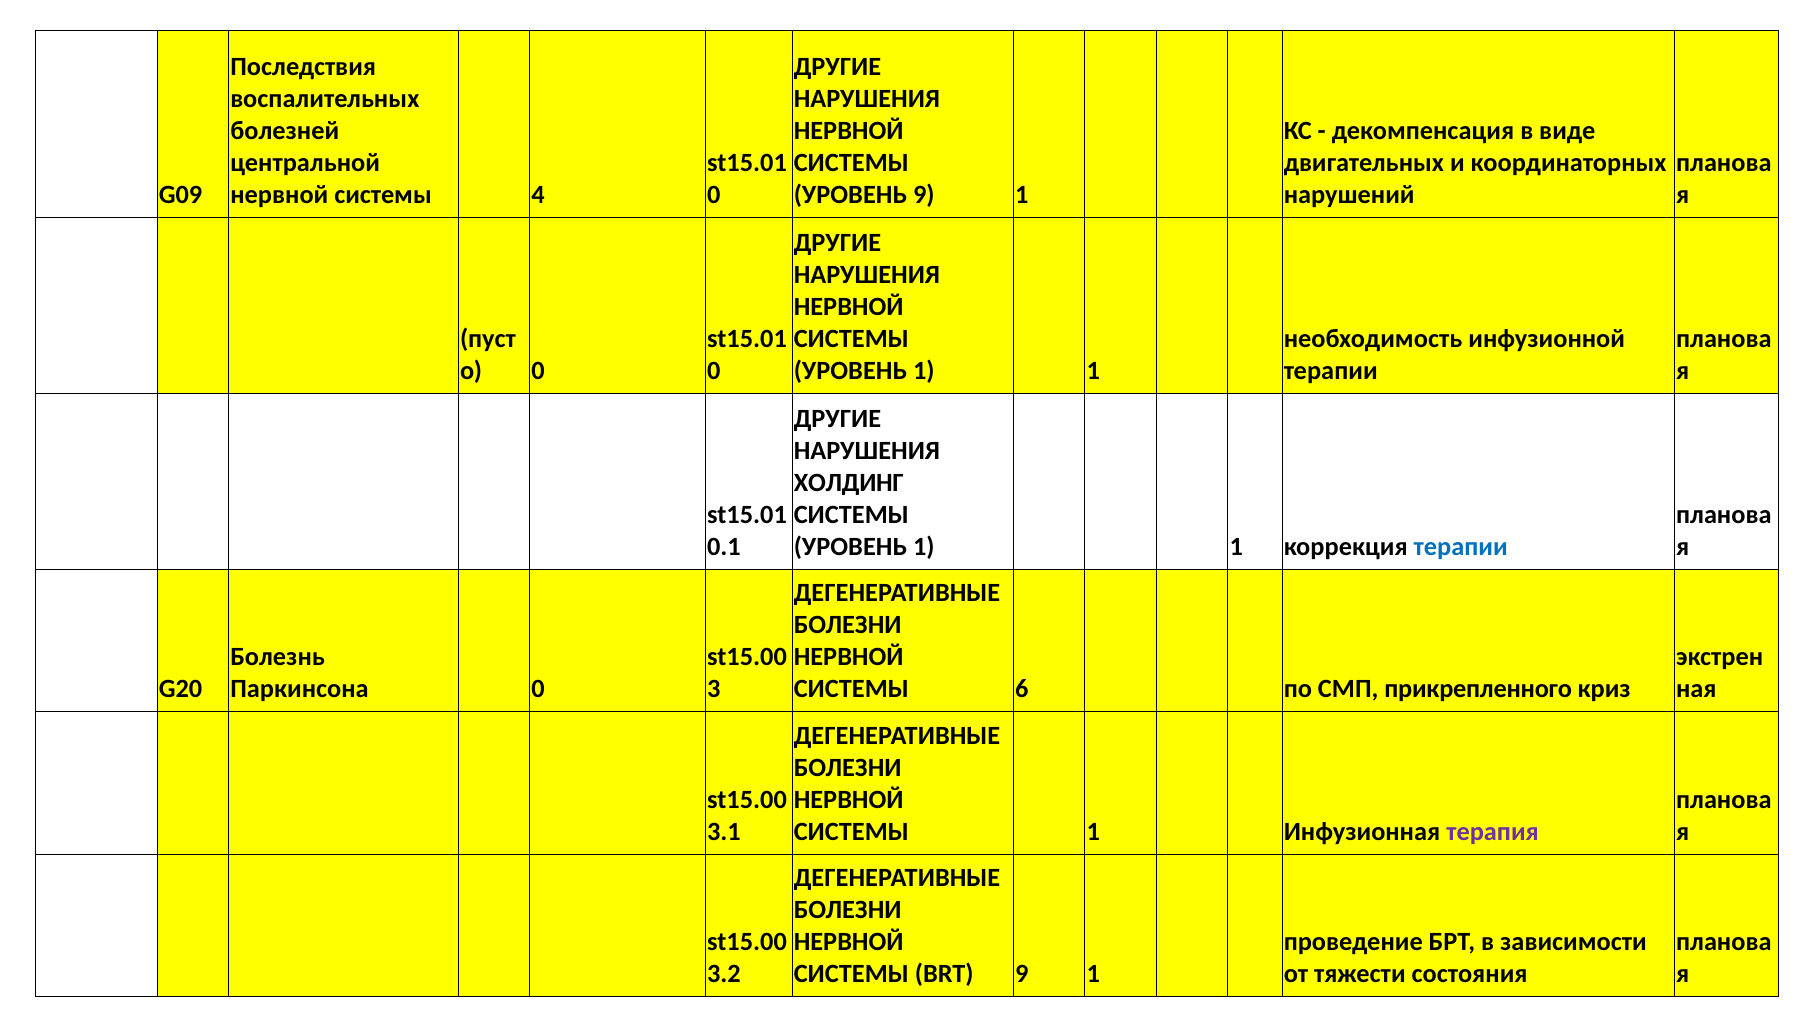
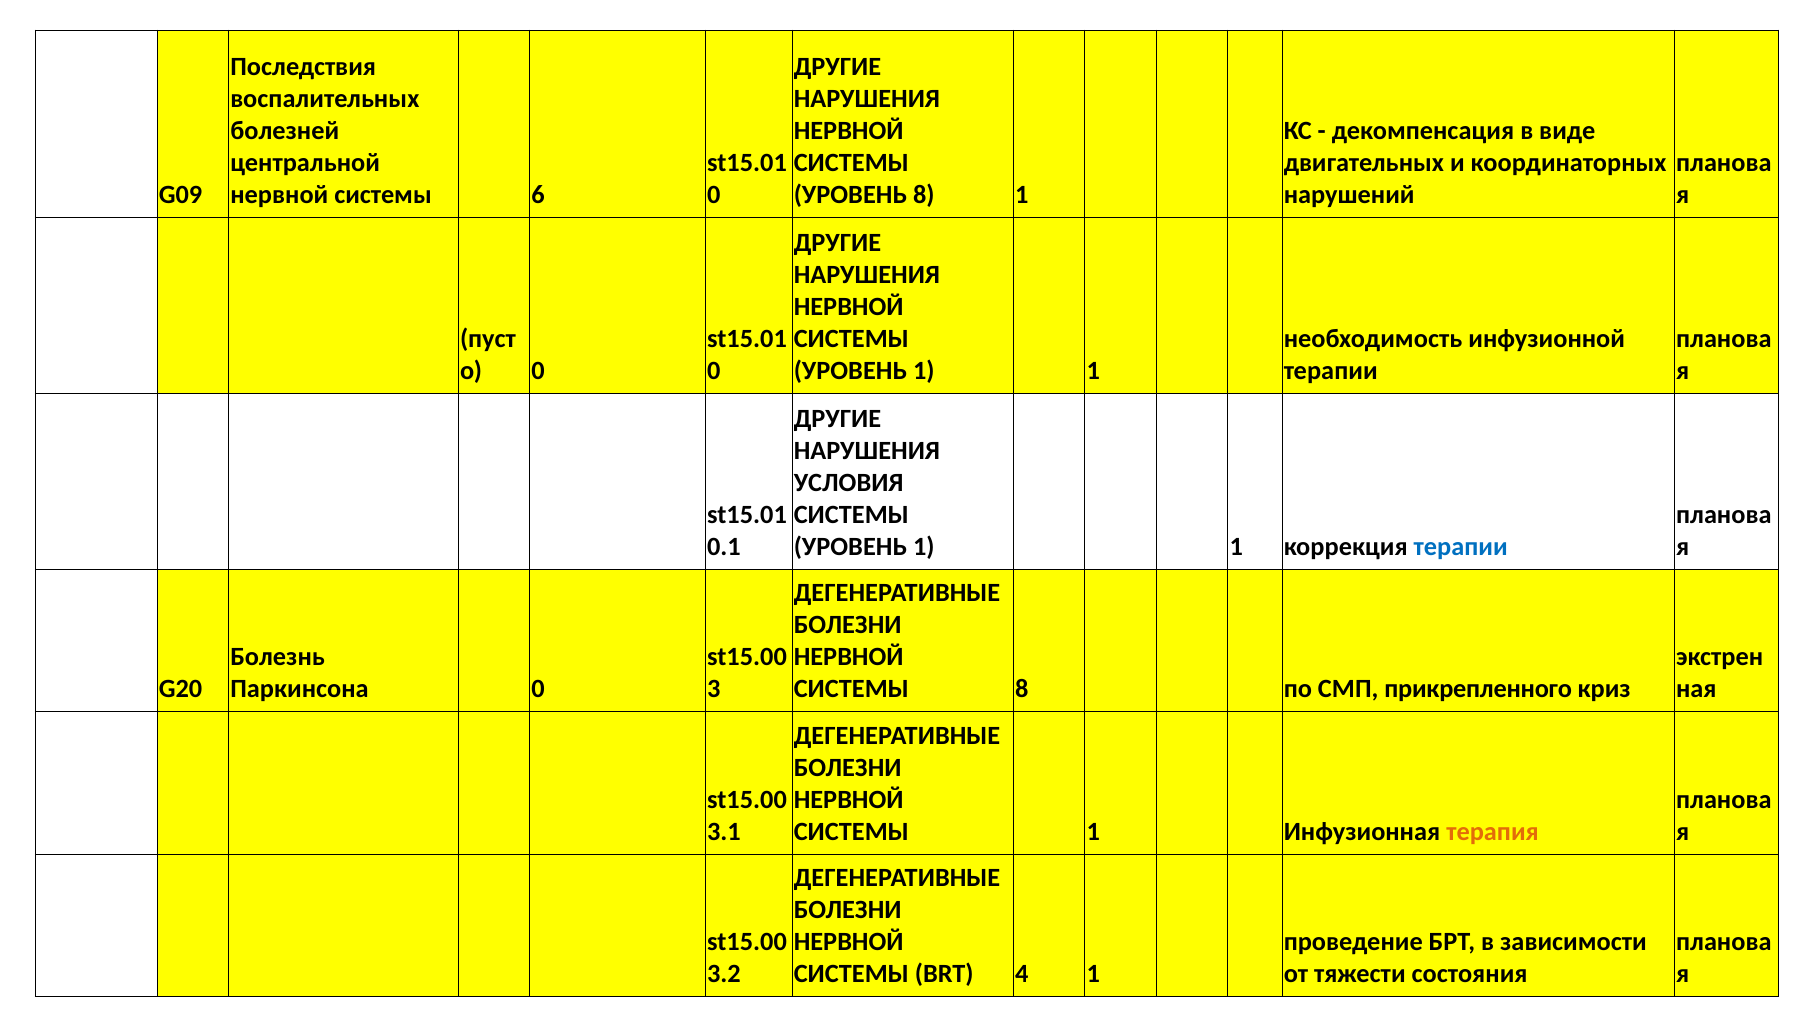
4: 4 -> 6 (538, 195)
УРОВЕНЬ 9: 9 -> 8 (924, 195)
ХОЛДИНГ: ХОЛДИНГ -> УСЛОВИЯ (849, 483)
СИСТЕМЫ 6: 6 -> 8 (1022, 689)
терапия colour: purple -> orange (1493, 832)
BRT 9: 9 -> 4 (1022, 974)
